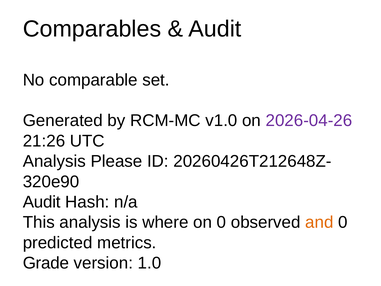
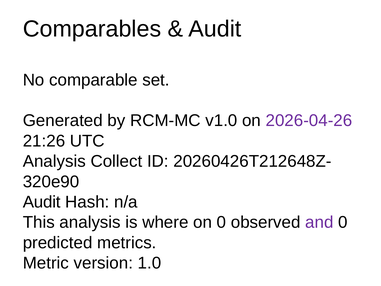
Please: Please -> Collect (116, 161)
and colour: orange -> purple (319, 222)
Grade: Grade -> Metric (46, 263)
